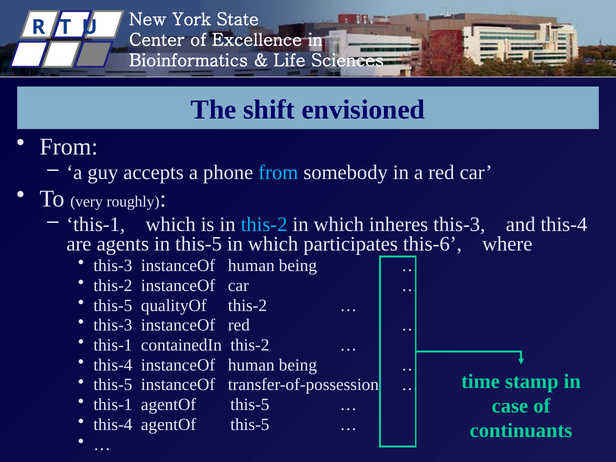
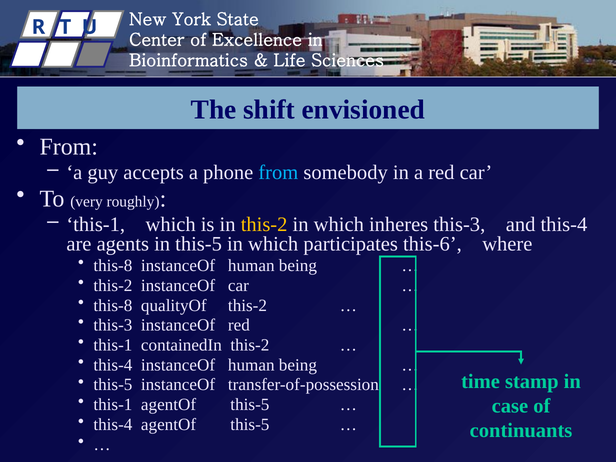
this-2 colour: light blue -> yellow (264, 224)
this-3: this-3 -> this-8 (113, 266)
this-5: this-5 -> this-8 (113, 305)
